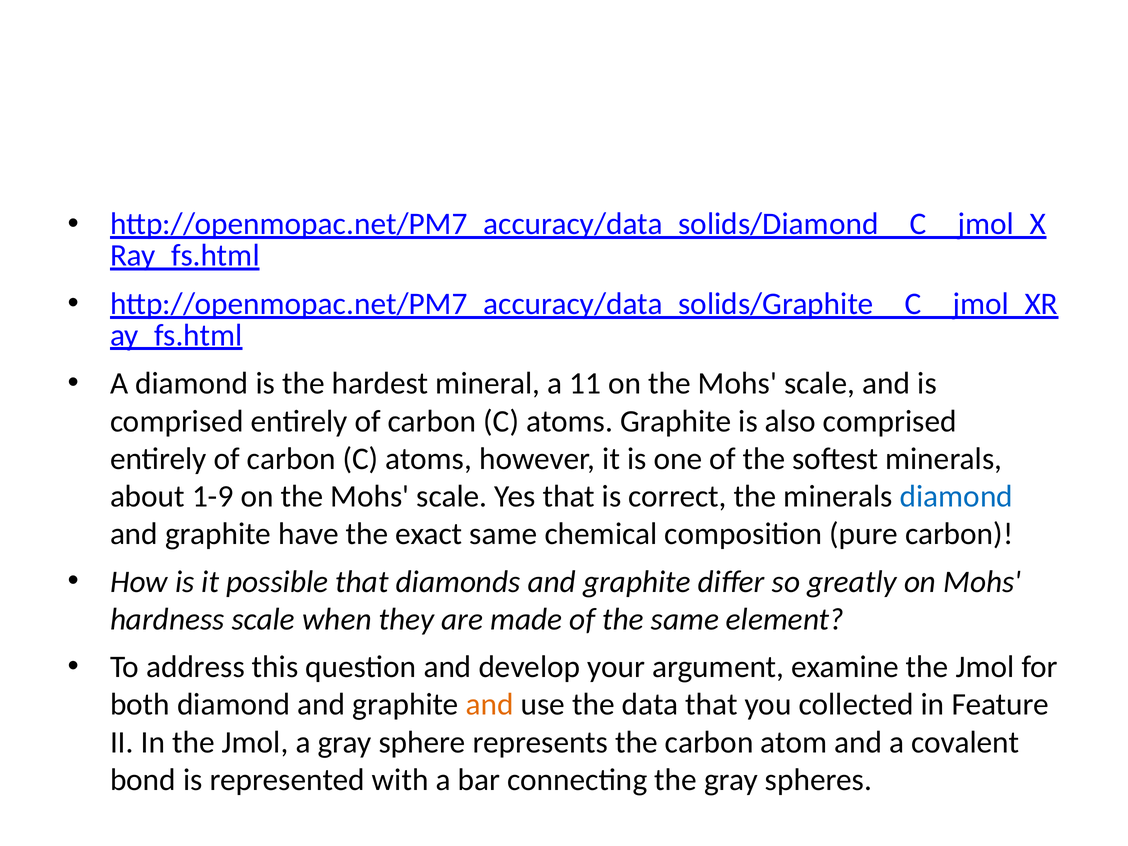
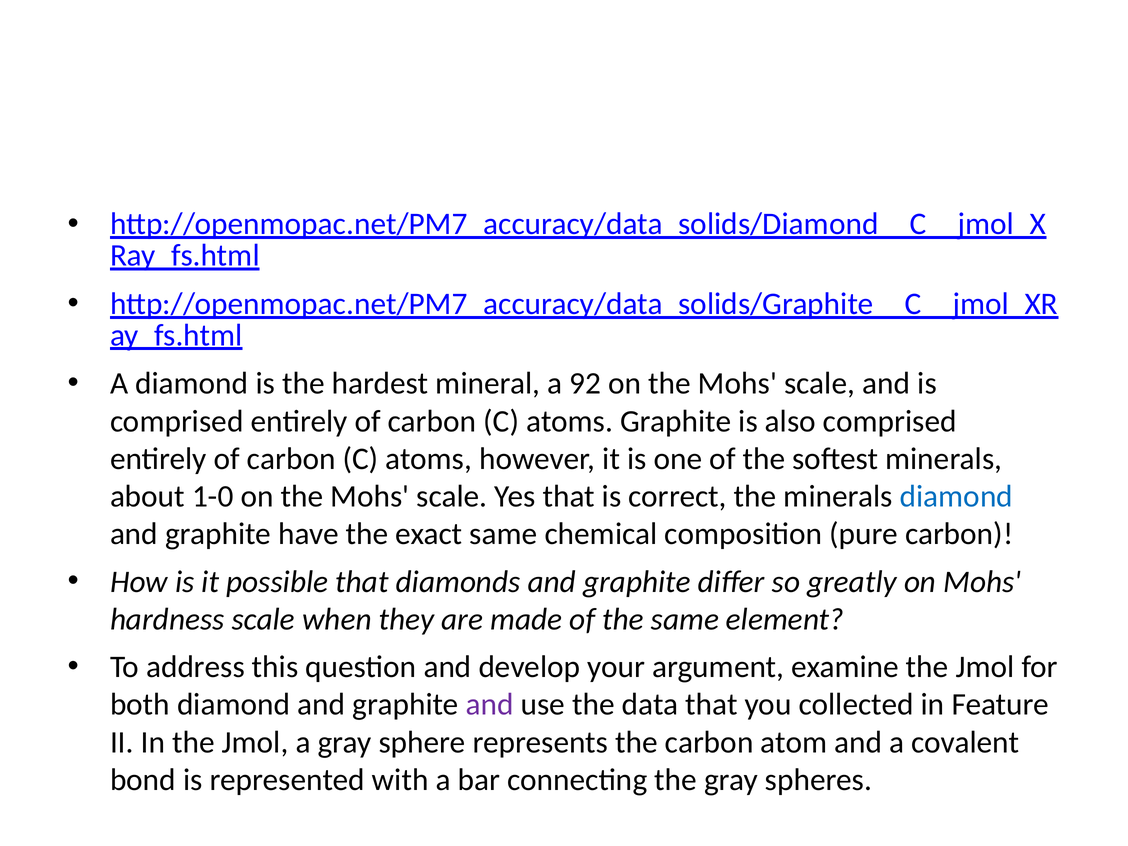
11: 11 -> 92 (585, 384)
1-9: 1-9 -> 1-0 (213, 496)
and colour: orange -> purple (490, 705)
